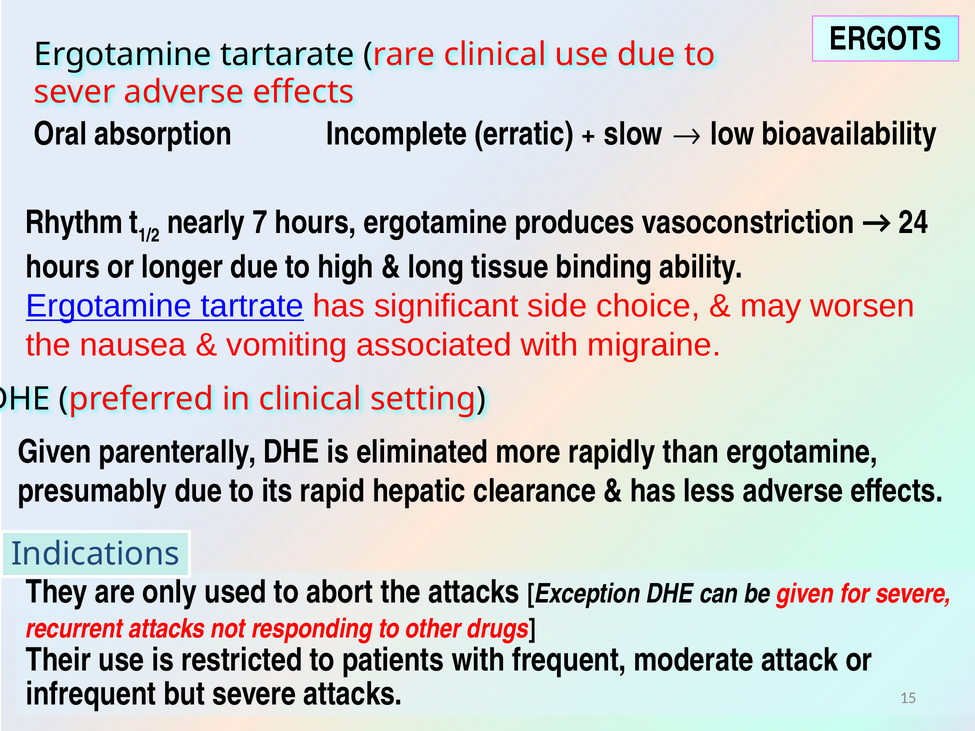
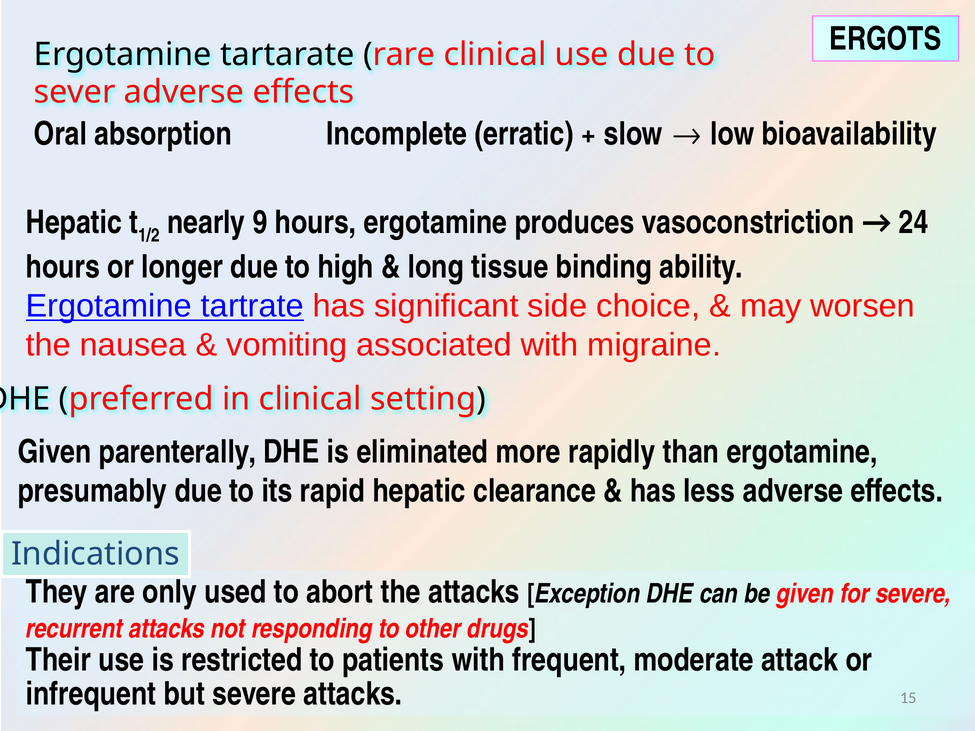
Rhythm: Rhythm -> Hepatic (74, 223)
7: 7 -> 9 (260, 223)
